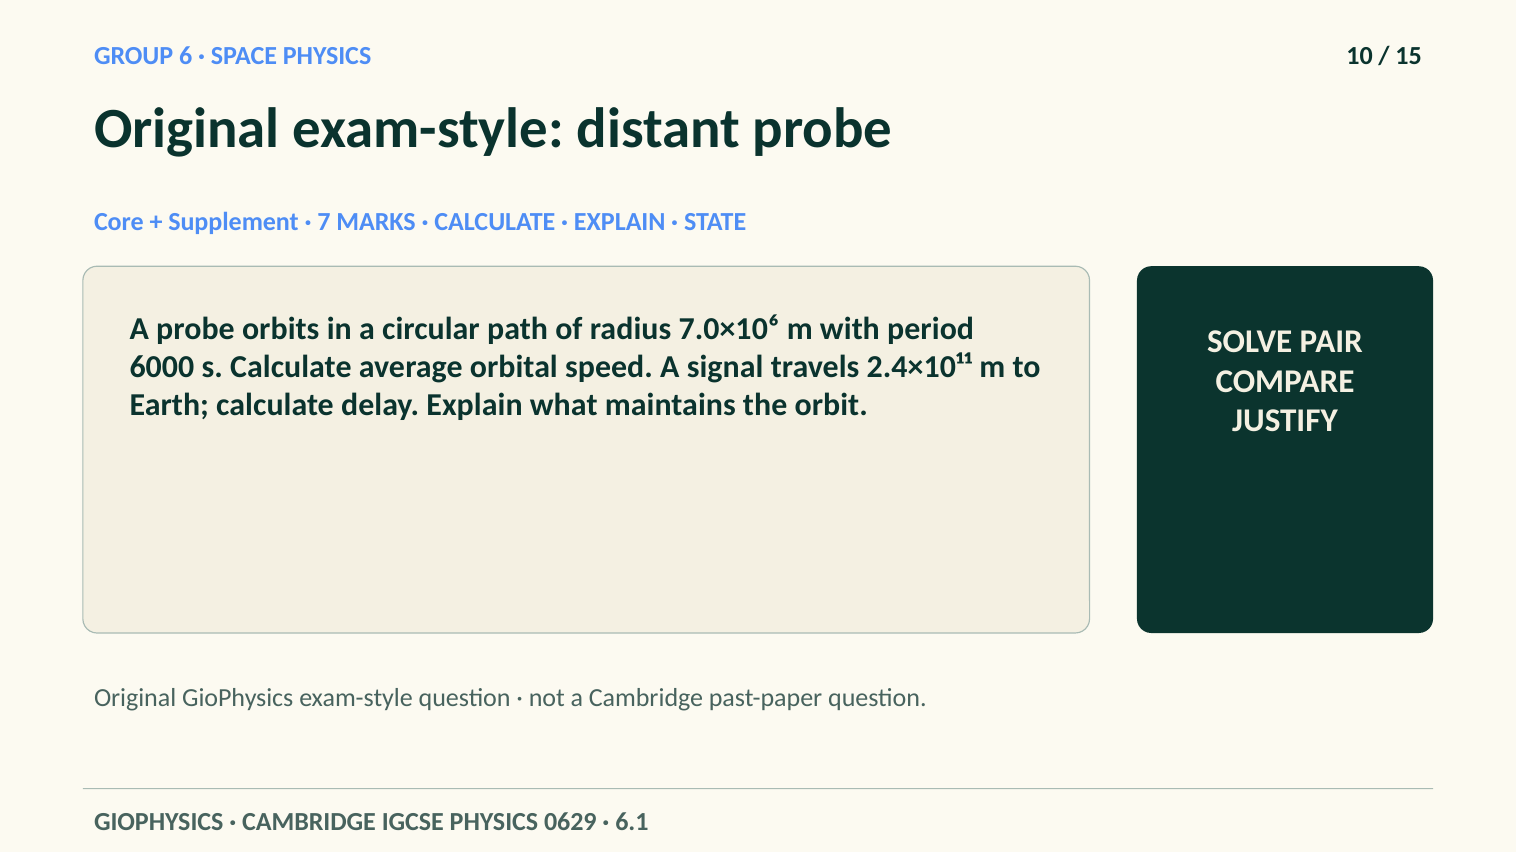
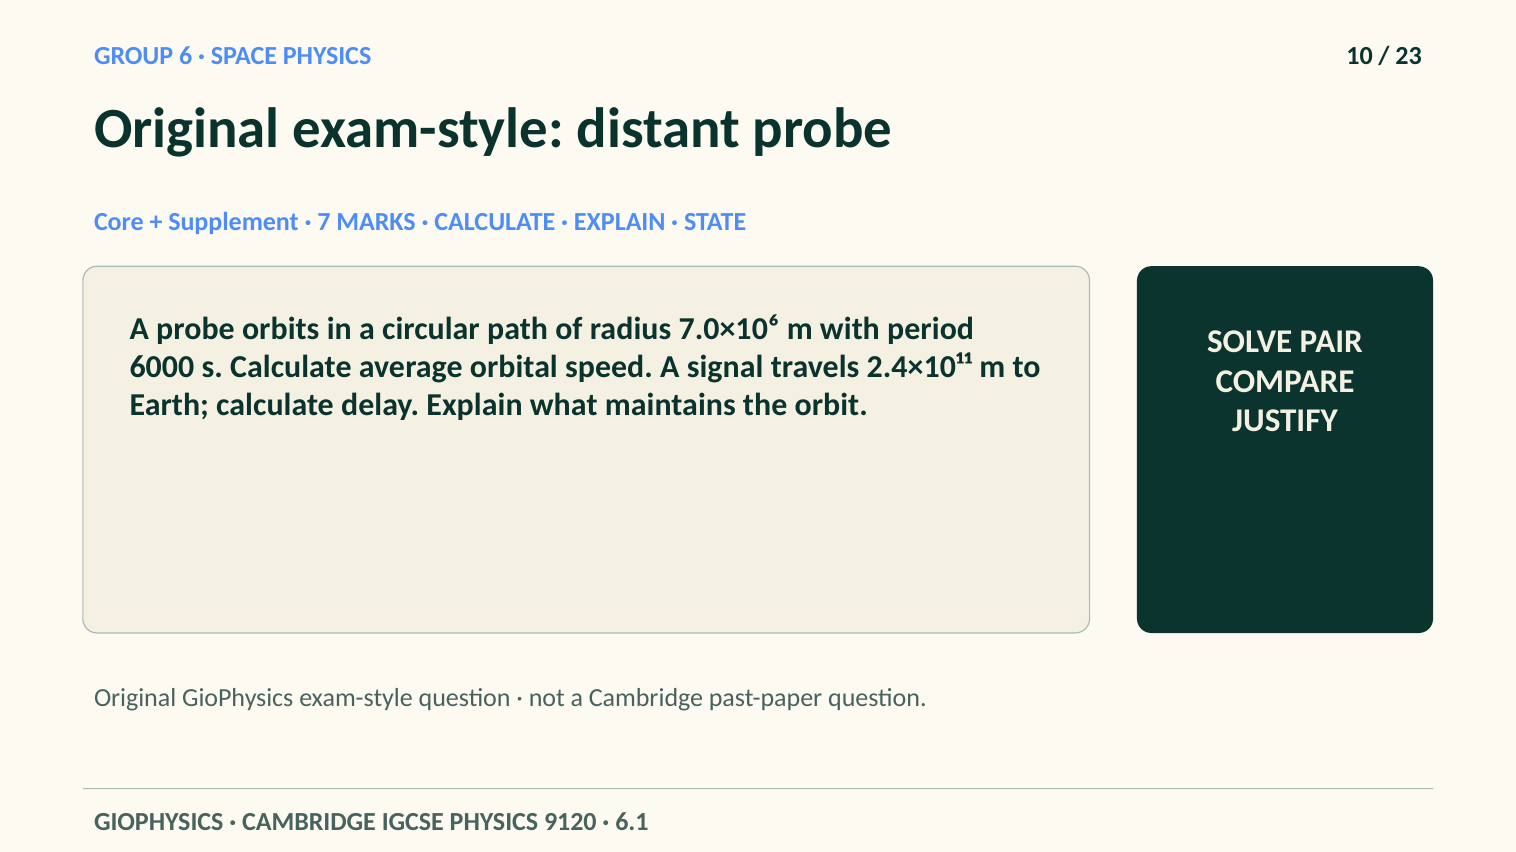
15: 15 -> 23 (1409, 56)
0629: 0629 -> 9120 (570, 822)
